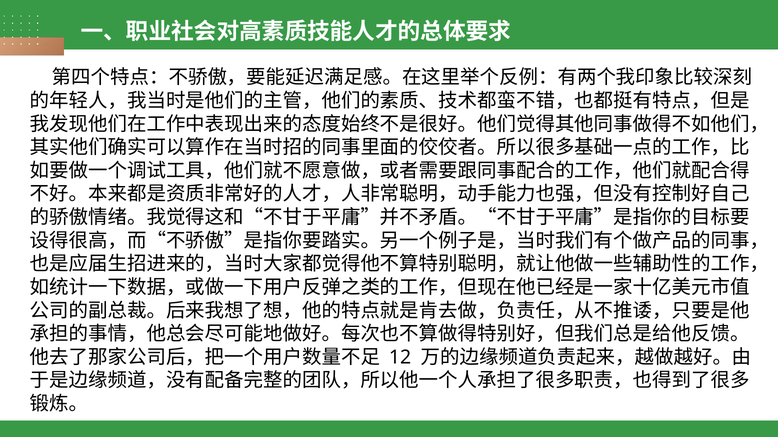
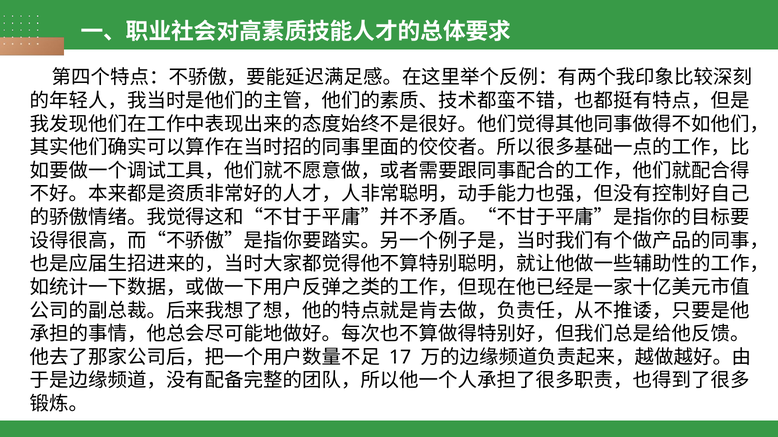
12: 12 -> 17 (400, 358)
